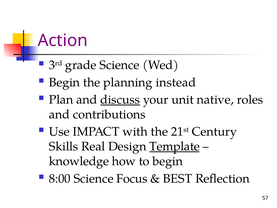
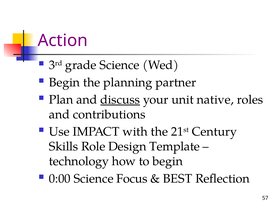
instead: instead -> partner (176, 82)
Real: Real -> Role (93, 146)
Template underline: present -> none (175, 146)
knowledge: knowledge -> technology (79, 161)
8:00: 8:00 -> 0:00 (60, 178)
